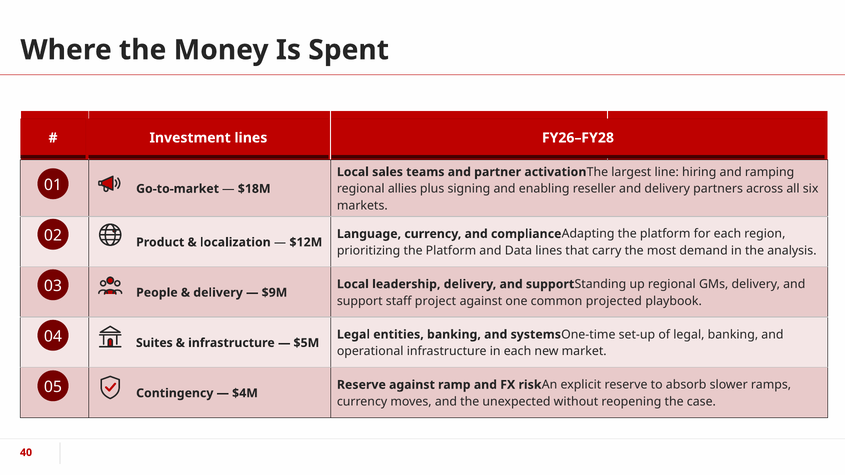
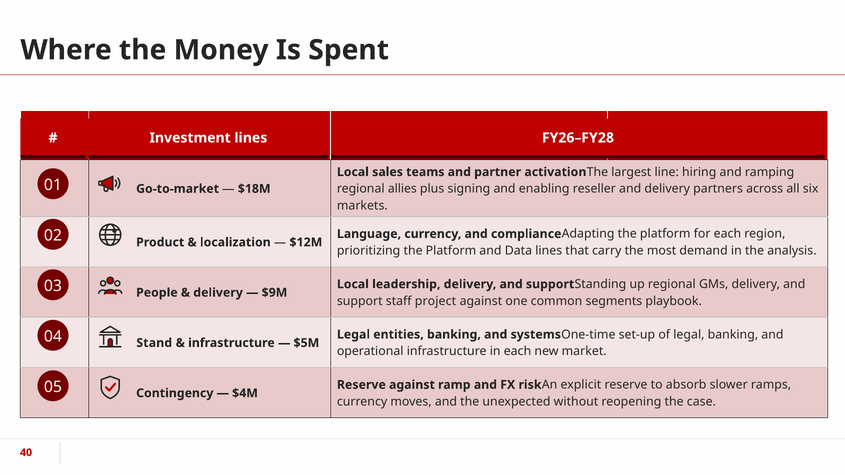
projected: projected -> segments (614, 301)
Suites: Suites -> Stand (154, 343)
